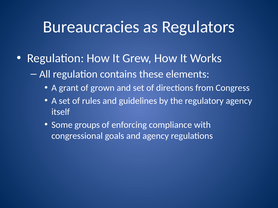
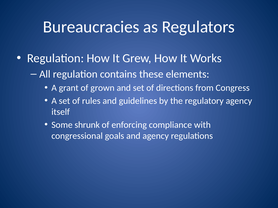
groups: groups -> shrunk (87, 125)
